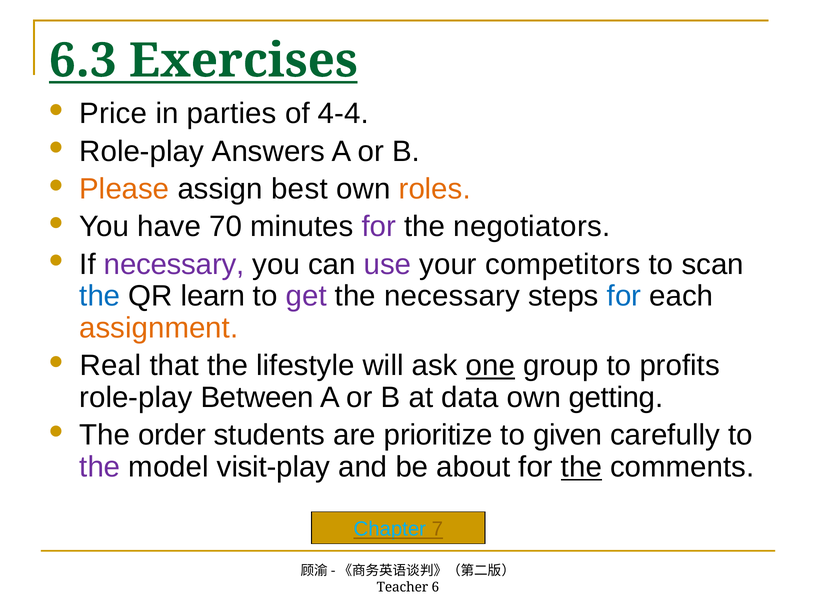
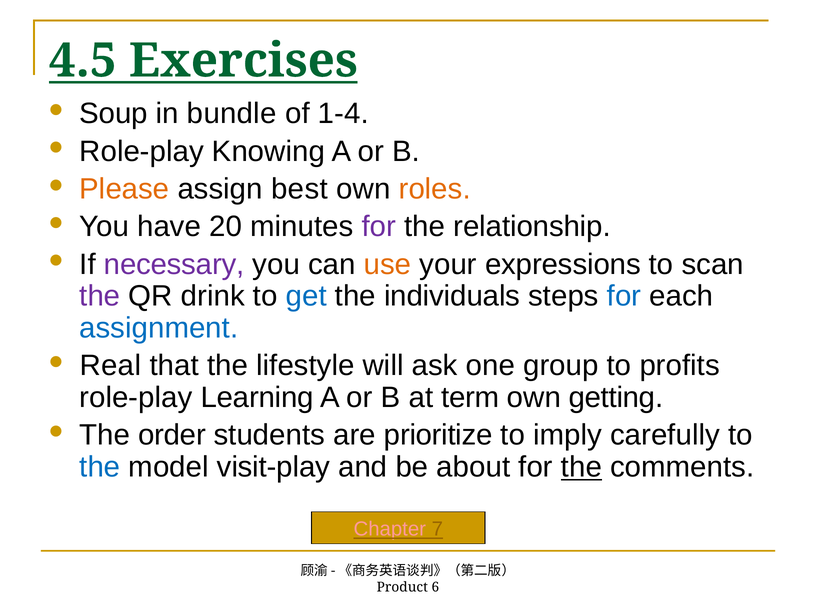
6.3: 6.3 -> 4.5 (83, 61)
Price: Price -> Soup (114, 114)
parties: parties -> bundle (232, 114)
4-4: 4-4 -> 1-4 (343, 114)
Answers: Answers -> Knowing (268, 151)
70: 70 -> 20 (226, 227)
negotiators: negotiators -> relationship (532, 227)
use colour: purple -> orange (388, 264)
competitors: competitors -> expressions (563, 264)
the colour: blue -> purple (100, 296)
learn: learn -> drink (213, 296)
get colour: purple -> blue (306, 296)
the necessary: necessary -> individuals (452, 296)
assignment colour: orange -> blue (159, 328)
one underline: present -> none (490, 366)
Between: Between -> Learning (257, 398)
data: data -> term (470, 398)
given: given -> imply (568, 435)
the colour: purple -> blue (100, 467)
Chapter colour: light blue -> pink (390, 529)
Teacher: Teacher -> Product (402, 587)
